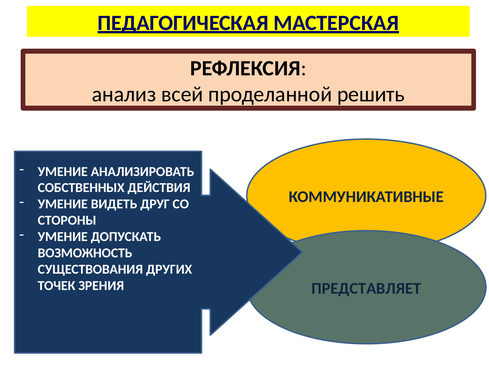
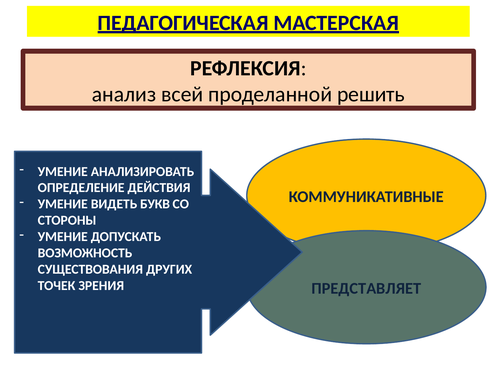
СОБСТВЕННЫХ: СОБСТВЕННЫХ -> ОПРЕДЕЛЕНИЕ (81, 188)
ДРУГ: ДРУГ -> БУКВ (155, 204)
